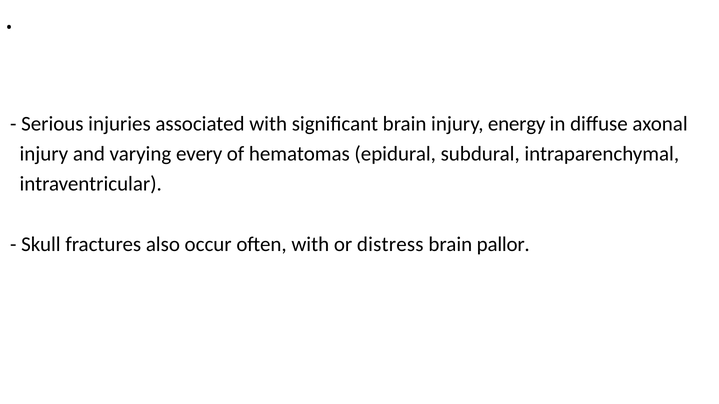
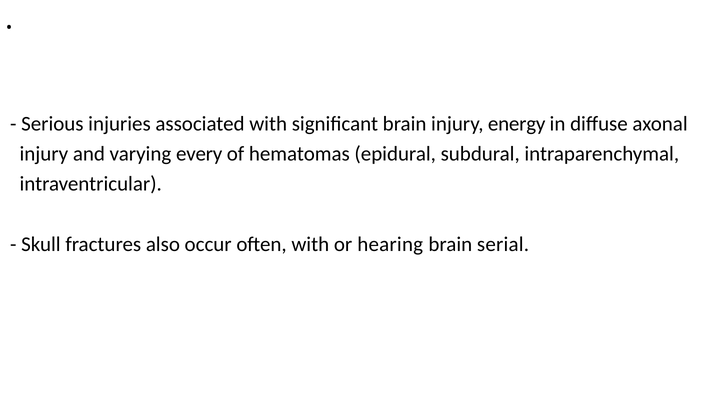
distress: distress -> hearing (390, 244)
pallor: pallor -> serial (503, 244)
